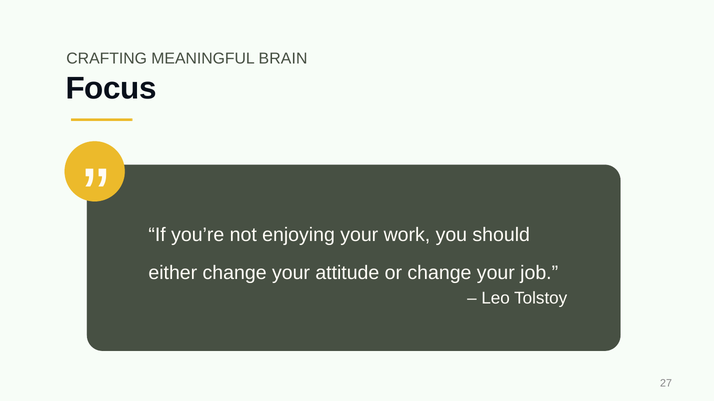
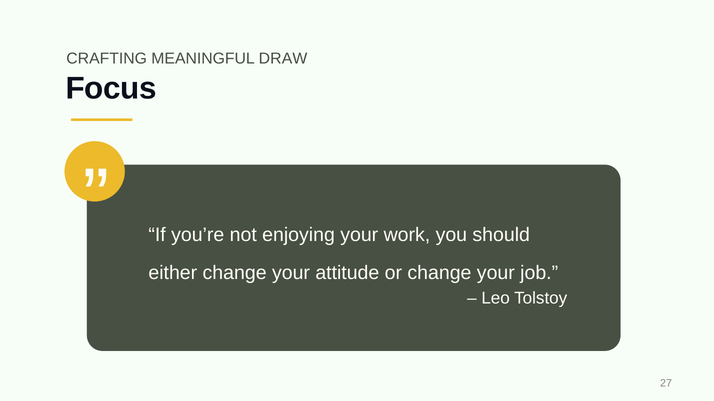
BRAIN: BRAIN -> DRAW (283, 59)
